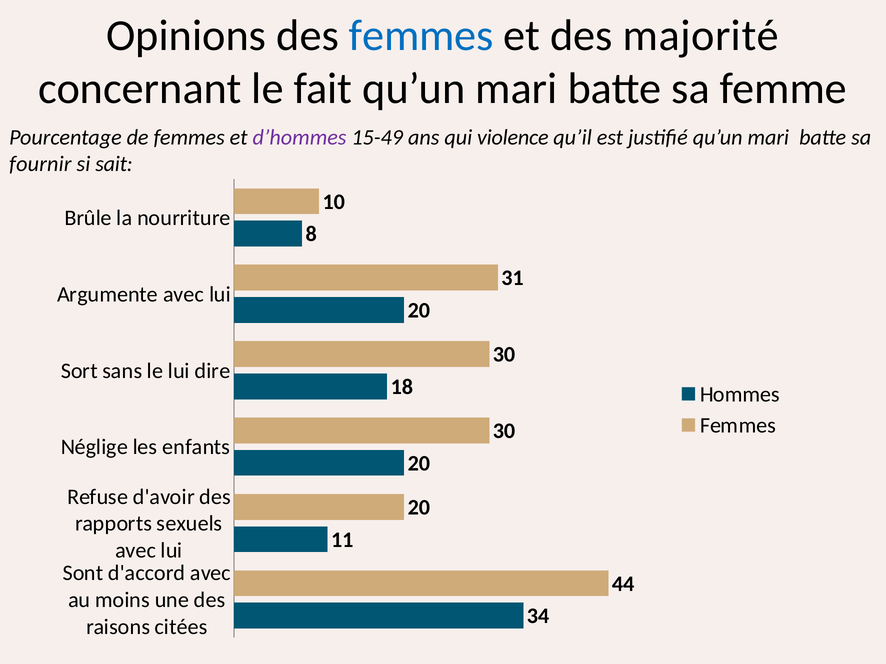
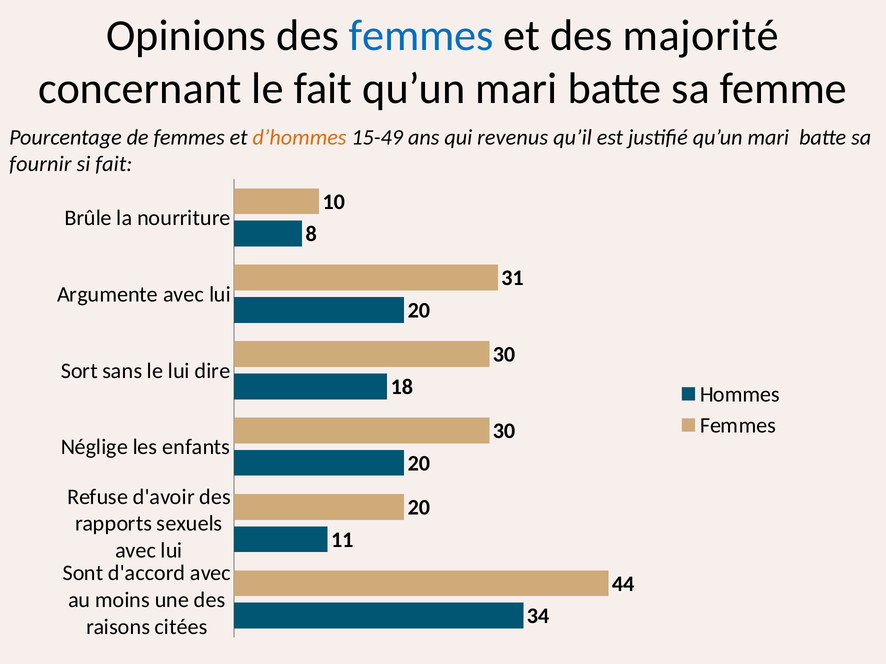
d’hommes colour: purple -> orange (300, 137)
violence: violence -> revenus (513, 137)
si sait: sait -> fait (114, 164)
